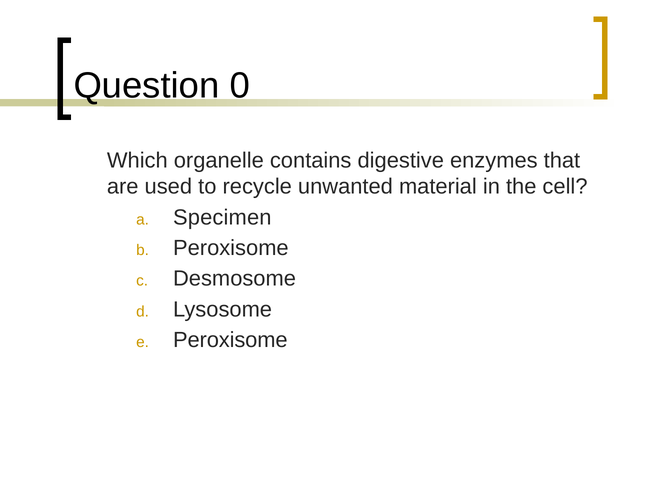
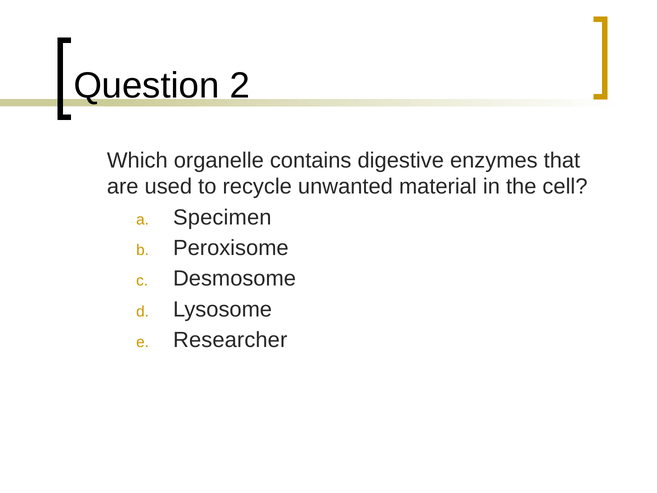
0: 0 -> 2 (240, 86)
Peroxisome: Peroxisome -> Researcher (230, 340)
